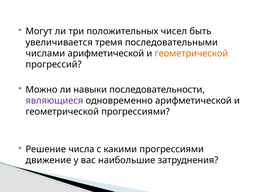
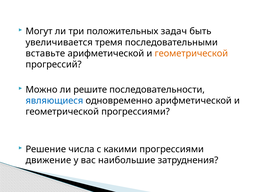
чисел: чисел -> задач (174, 31)
числами: числами -> вставьте (45, 53)
навыки: навыки -> решите (90, 90)
являющиеся colour: purple -> blue (54, 101)
